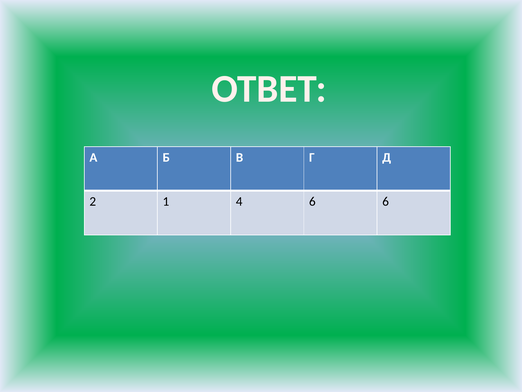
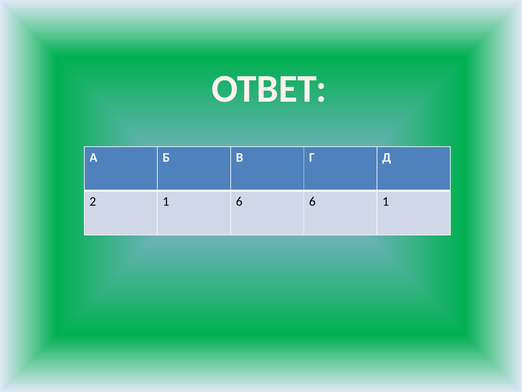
1 4: 4 -> 6 (239, 201)
6 6: 6 -> 1 (386, 201)
